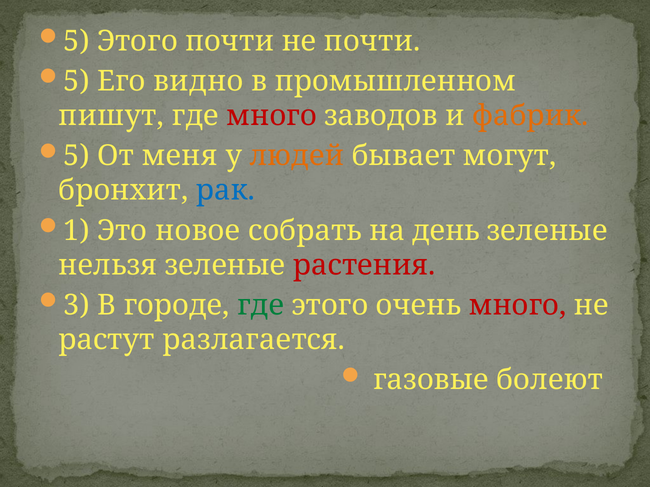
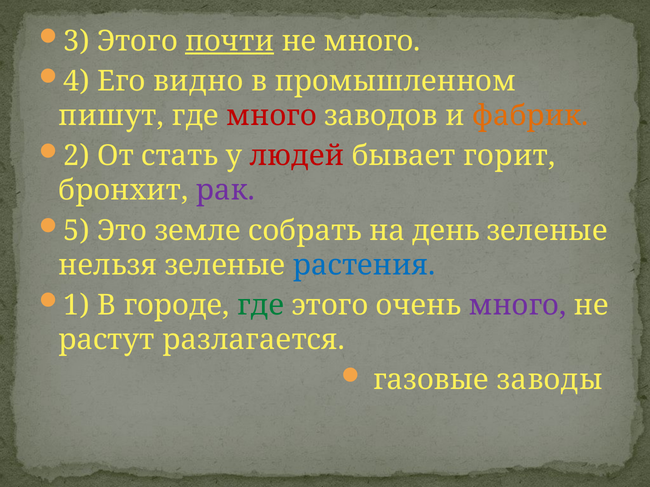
5: 5 -> 3 (77, 41)
почти underline: none -> present (230, 41)
не почти: почти -> много (372, 41)
5: 5 -> 4 (77, 81)
5: 5 -> 2 (77, 156)
меня: меня -> стать (180, 156)
людей colour: orange -> red (297, 156)
могут: могут -> горит (510, 156)
рак colour: blue -> purple (225, 191)
1: 1 -> 5 (77, 231)
новое: новое -> земле (198, 231)
растения colour: red -> blue (364, 265)
3: 3 -> 1 (77, 306)
много colour: red -> purple (518, 306)
болеют: болеют -> заводы (550, 380)
